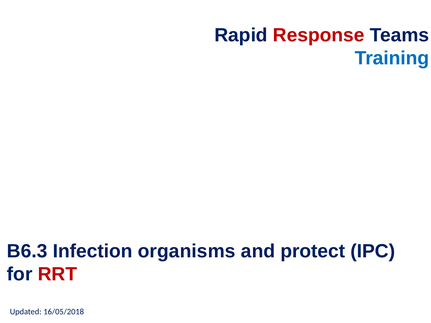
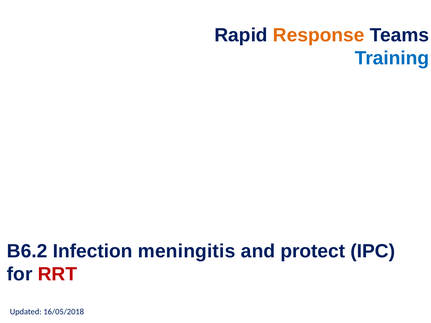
Response colour: red -> orange (319, 35)
B6.3: B6.3 -> B6.2 (27, 251)
organisms: organisms -> meningitis (187, 251)
